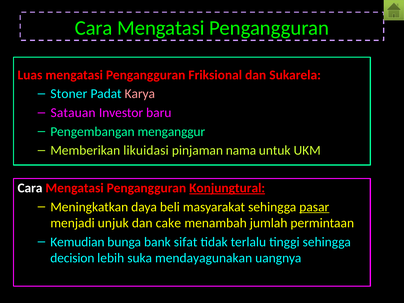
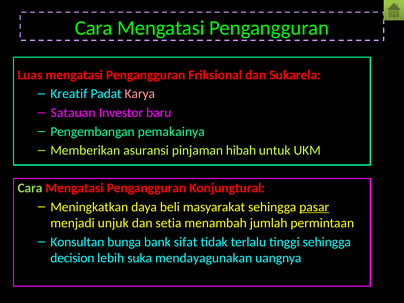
Stoner: Stoner -> Kreatif (69, 94)
menganggur: menganggur -> pemakainya (171, 132)
likuidasi: likuidasi -> asuransi (146, 150)
nama: nama -> hibah (241, 150)
Cara colour: white -> light green (30, 188)
Konjungtural underline: present -> none (227, 188)
cake: cake -> setia (168, 223)
Kemudian: Kemudian -> Konsultan (77, 242)
